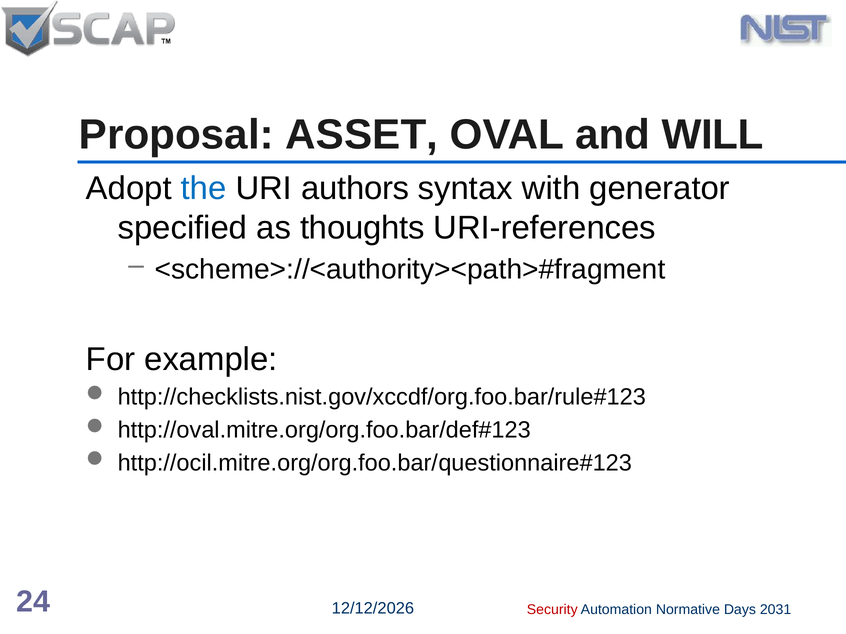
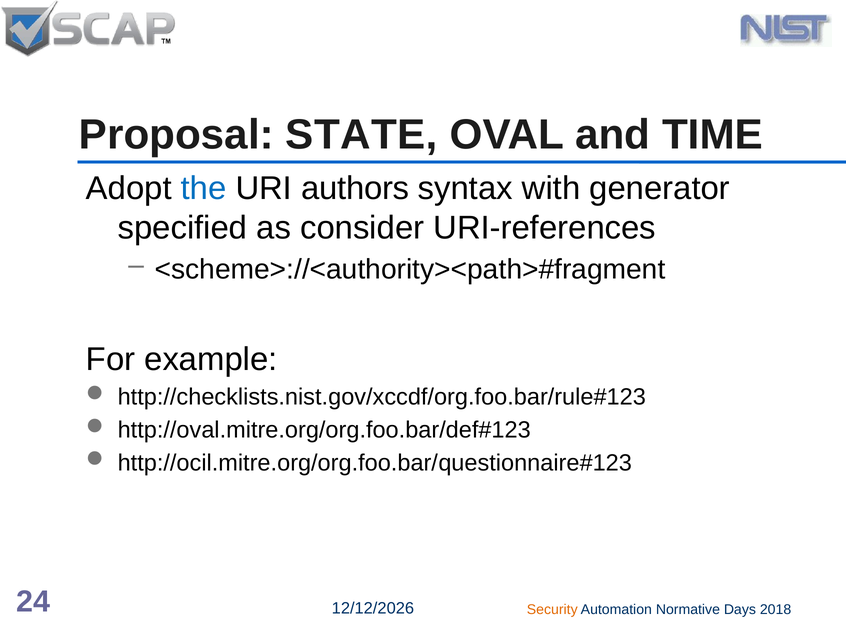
ASSET: ASSET -> STATE (362, 135)
WILL: WILL -> TIME (712, 135)
thoughts: thoughts -> consider (362, 228)
Security colour: red -> orange (552, 610)
2031: 2031 -> 2018 (776, 610)
